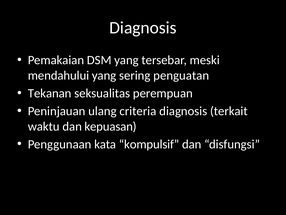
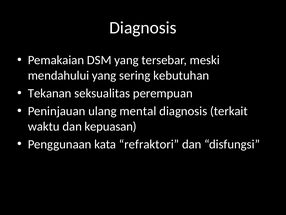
penguatan: penguatan -> kebutuhan (181, 75)
criteria: criteria -> mental (138, 111)
kompulsif: kompulsif -> refraktori (149, 144)
